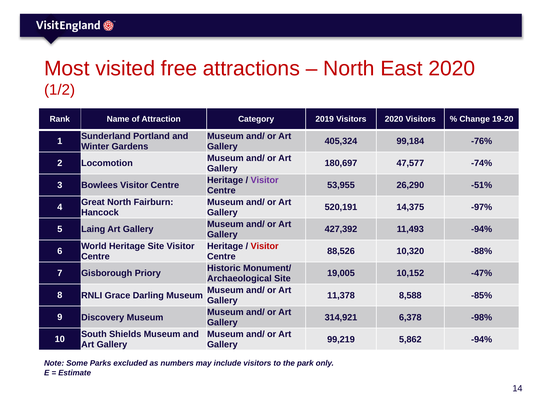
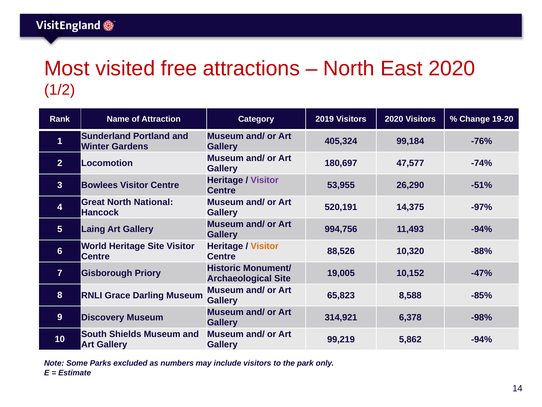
Fairburn: Fairburn -> National (154, 202)
427,392: 427,392 -> 994,756 (341, 229)
Visitor colour: red -> orange (265, 246)
11,378: 11,378 -> 65,823 (341, 295)
